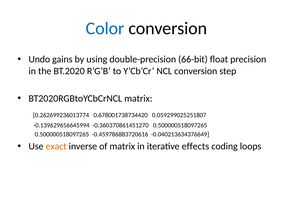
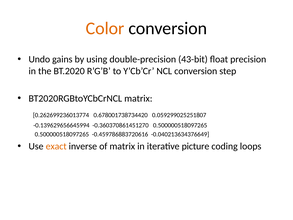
Color colour: blue -> orange (105, 28)
66-bit: 66-bit -> 43-bit (193, 59)
effects: effects -> picture (196, 146)
